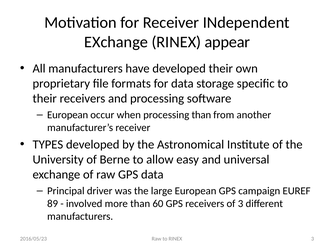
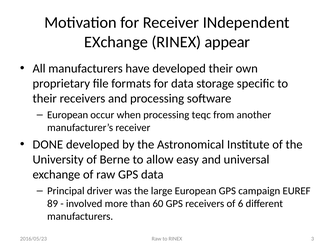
processing than: than -> teqc (201, 115)
TYPES: TYPES -> DONE (48, 145)
of 3: 3 -> 6 (241, 204)
